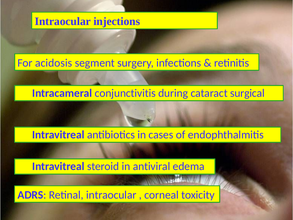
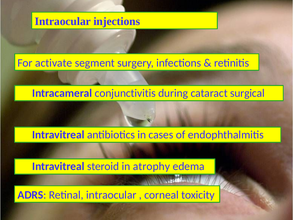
acidosis: acidosis -> activate (54, 63)
antiviral: antiviral -> atrophy (151, 166)
